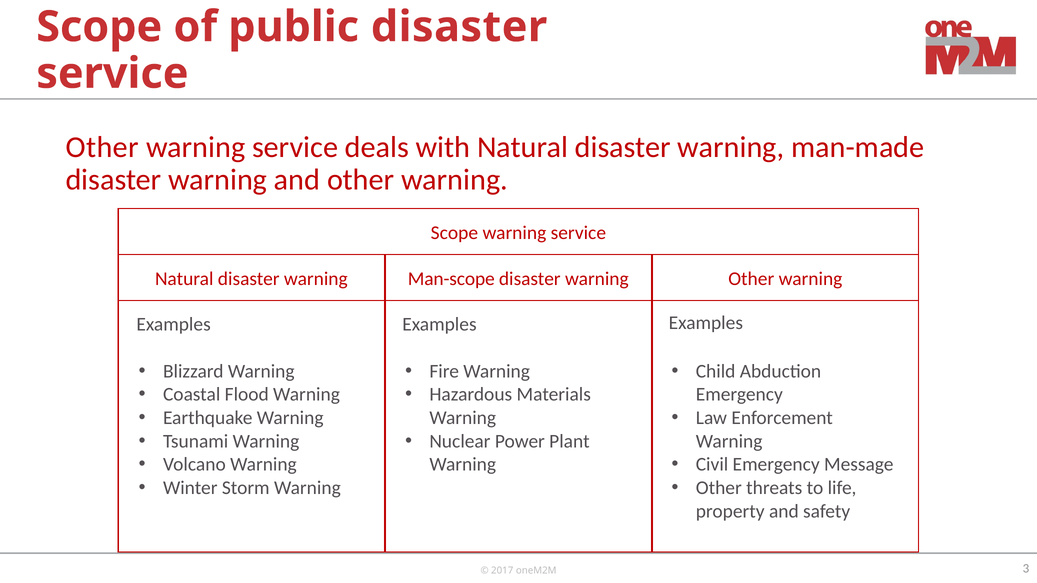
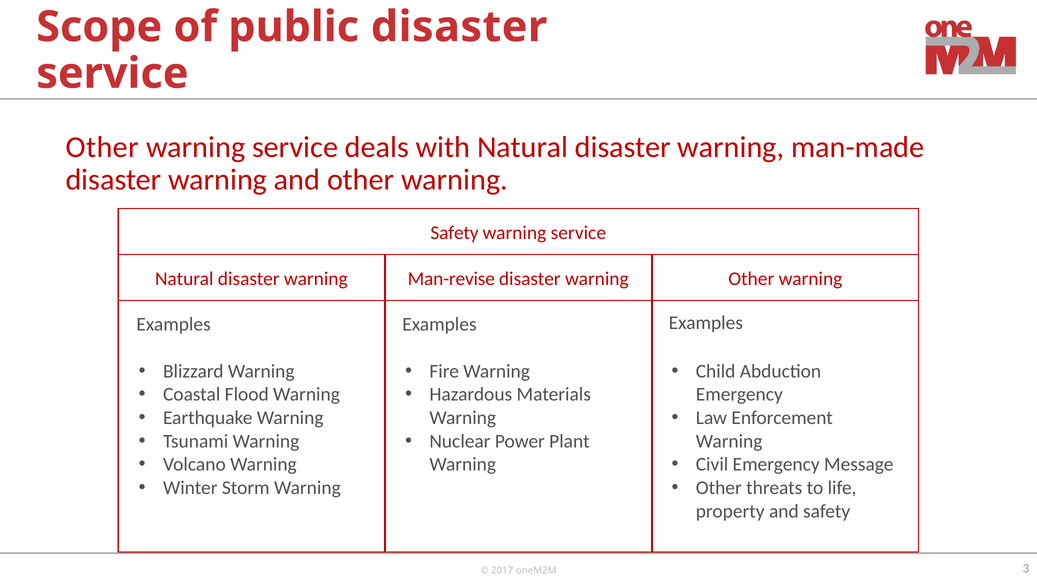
Scope: Scope -> Safety (454, 233)
Man-scope: Man-scope -> Man-revise (451, 279)
